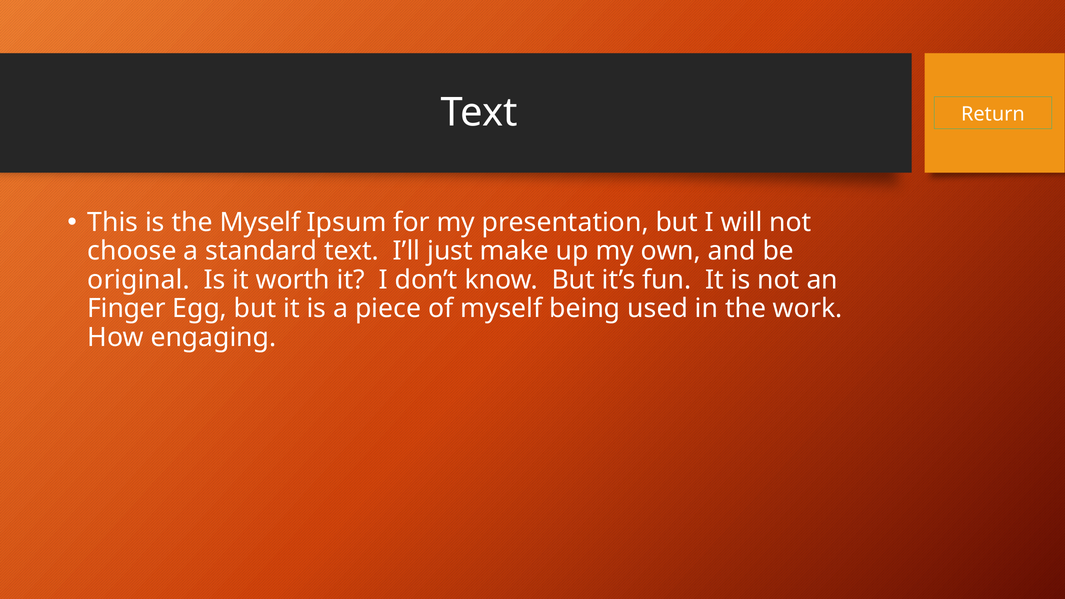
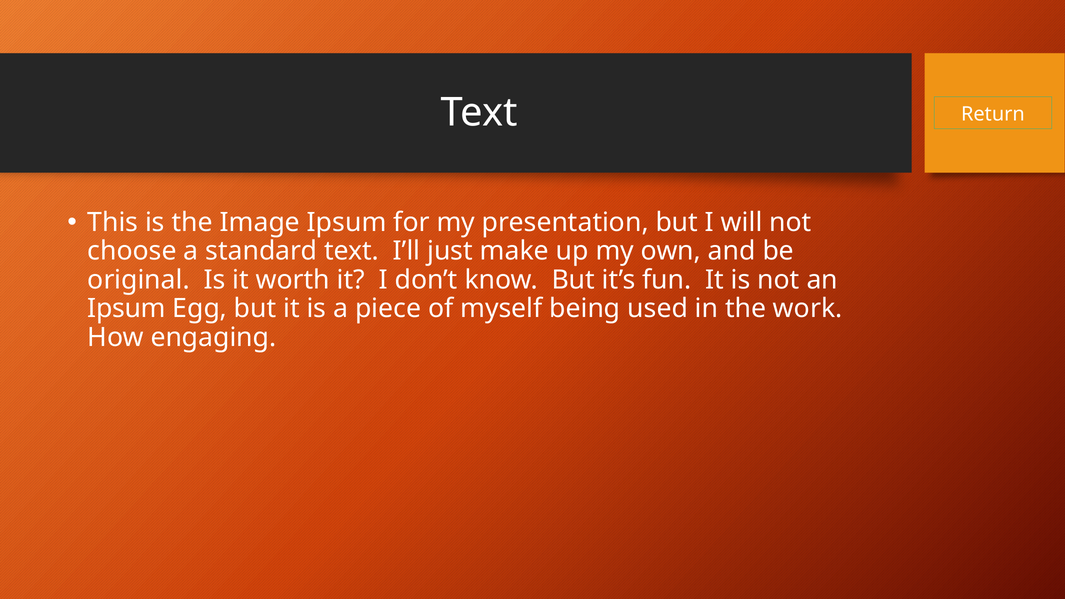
the Myself: Myself -> Image (260, 222)
Finger: Finger -> Ipsum (127, 309)
